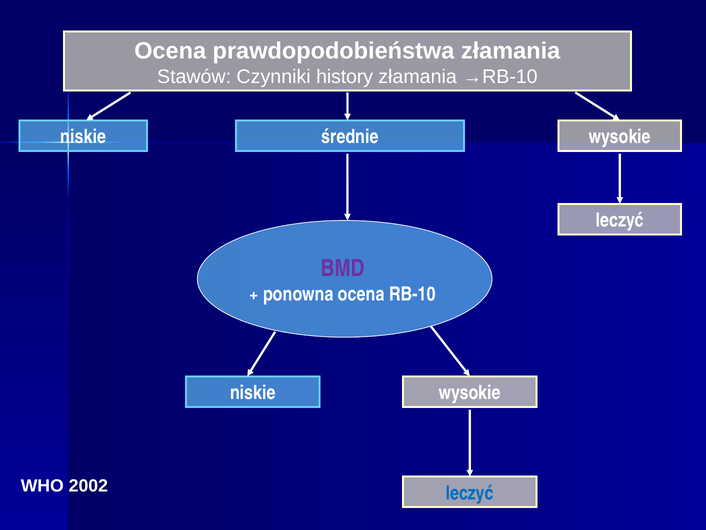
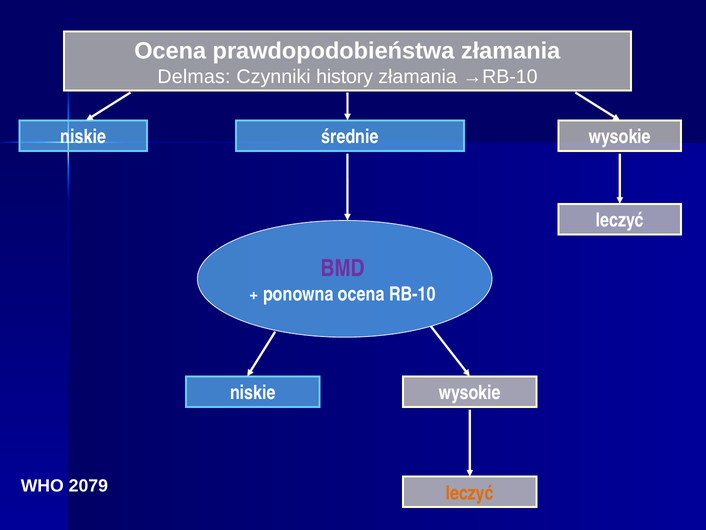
Stawów: Stawów -> Delmas (194, 76)
2002: 2002 -> 2079 (88, 486)
leczyć colour: blue -> orange (470, 493)
